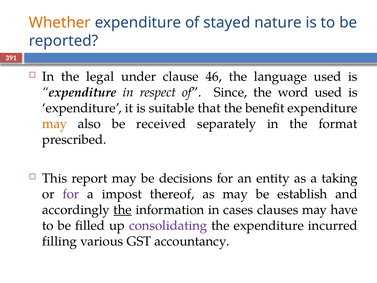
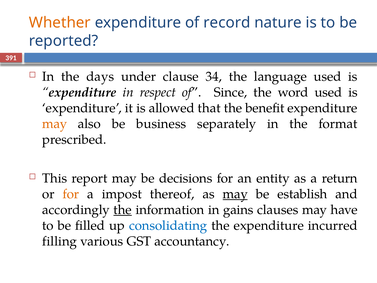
stayed: stayed -> record (227, 22)
legal: legal -> days (100, 77)
46: 46 -> 34 (214, 77)
suitable: suitable -> allowed (172, 108)
received: received -> business (161, 124)
taking: taking -> return (340, 178)
for colour: purple -> orange (71, 194)
may underline: none -> present (235, 194)
cases: cases -> gains (238, 210)
consolidating colour: purple -> blue (168, 225)
